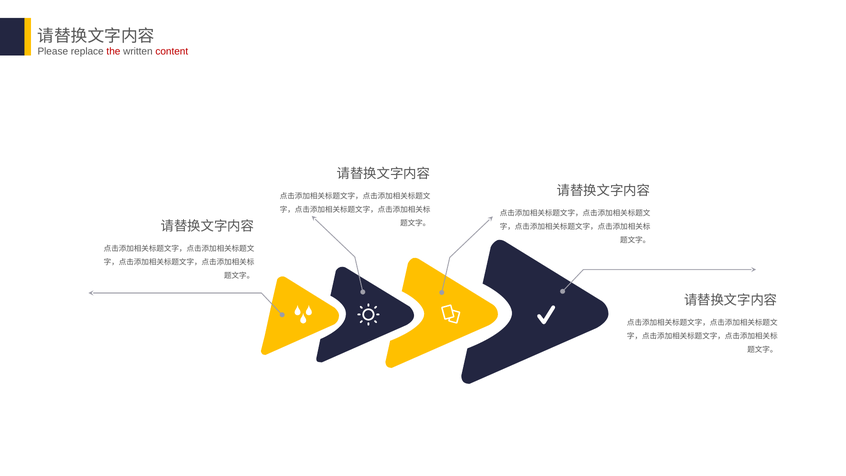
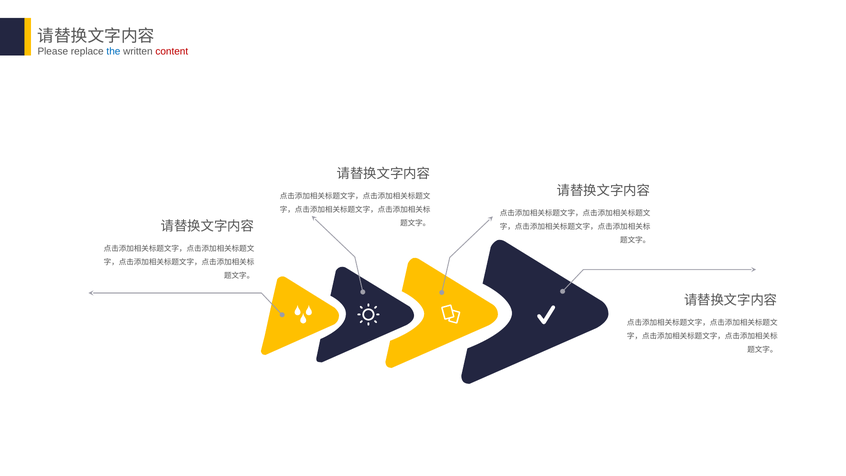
the colour: red -> blue (113, 52)
